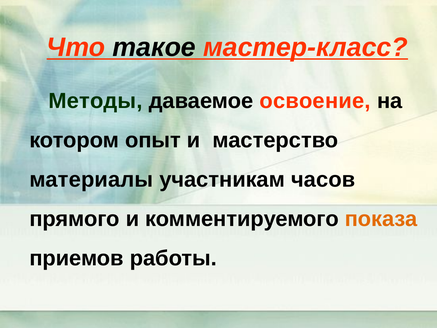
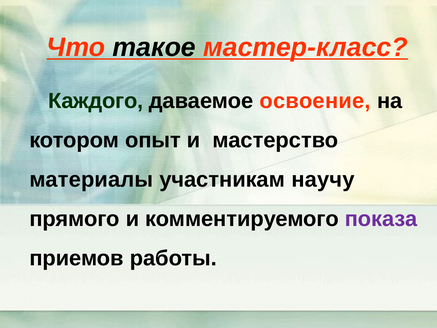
Методы: Методы -> Каждого (96, 101)
часов: часов -> научу (323, 180)
показа colour: orange -> purple (381, 219)
